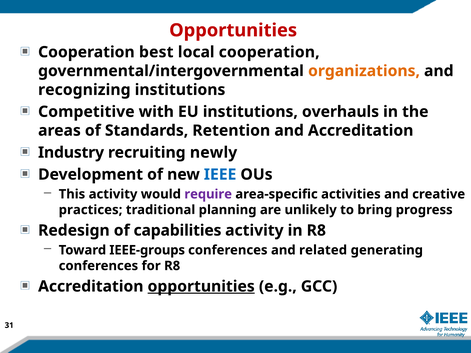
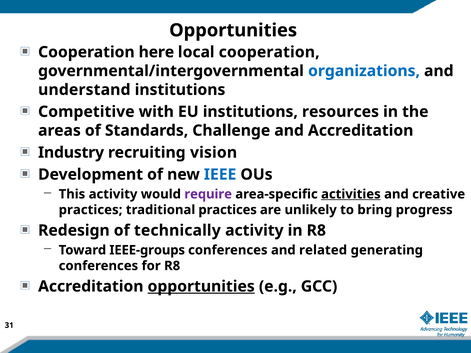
Opportunities colour: red -> black (233, 30)
best: best -> here (156, 52)
organizations colour: orange -> blue (364, 71)
recognizing: recognizing -> understand (84, 90)
overhauls: overhauls -> resources (340, 112)
Retention: Retention -> Challenge (231, 131)
newly: newly -> vision (214, 153)
activities underline: none -> present (351, 194)
traditional planning: planning -> practices (228, 210)
capabilities: capabilities -> technically (177, 231)
